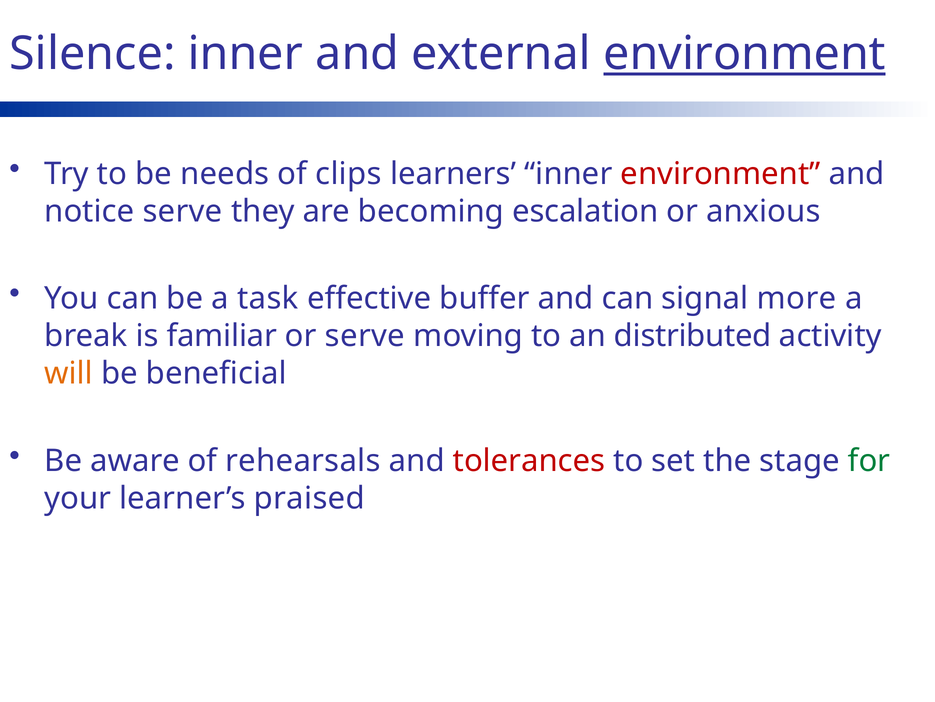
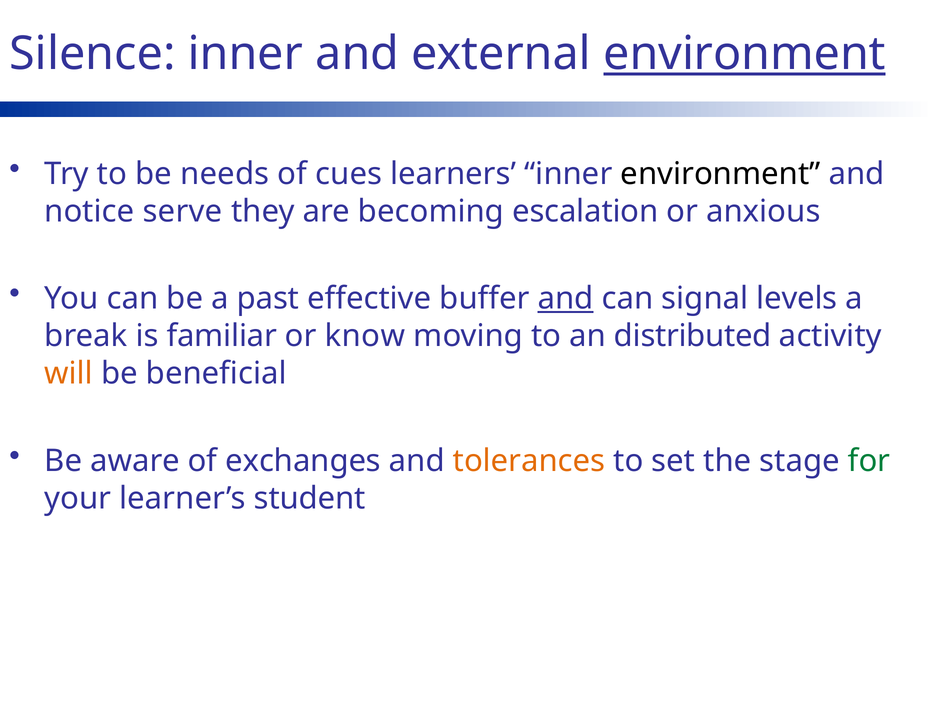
clips: clips -> cues (349, 174)
environment colour: red -> black (721, 174)
task: task -> past (268, 298)
and underline: none -> present (566, 298)
more: more -> levels (797, 298)
or serve: serve -> know (365, 336)
rehearsals: rehearsals -> exchanges (303, 460)
tolerances colour: red -> orange (529, 460)
praised: praised -> student (310, 498)
